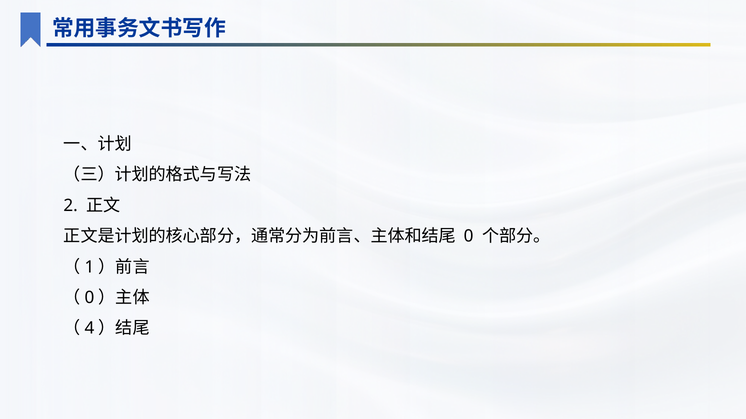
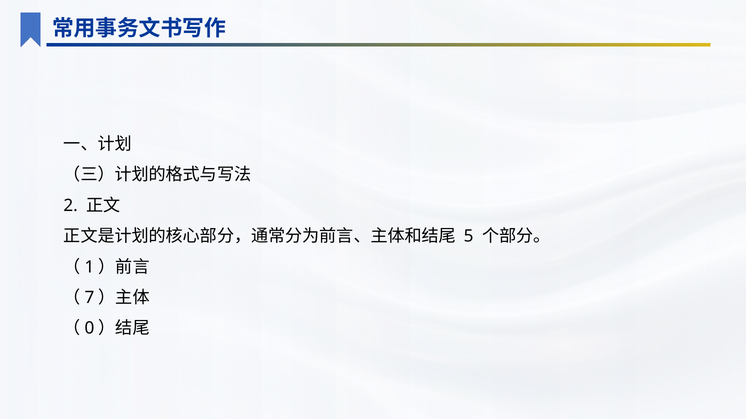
0: 0 -> 5 (469, 237)
0: 0 -> 7 (89, 298)
4: 4 -> 0 (89, 329)
